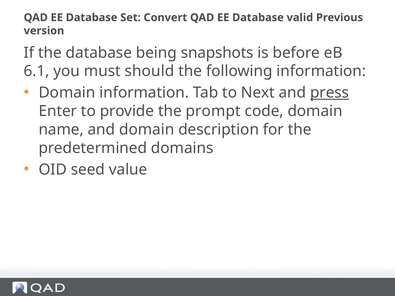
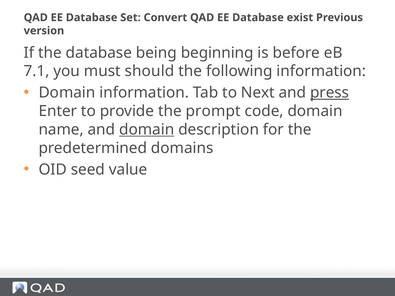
valid: valid -> exist (300, 18)
snapshots: snapshots -> beginning (217, 53)
6.1: 6.1 -> 7.1 (37, 71)
domain underline: none -> present (147, 130)
